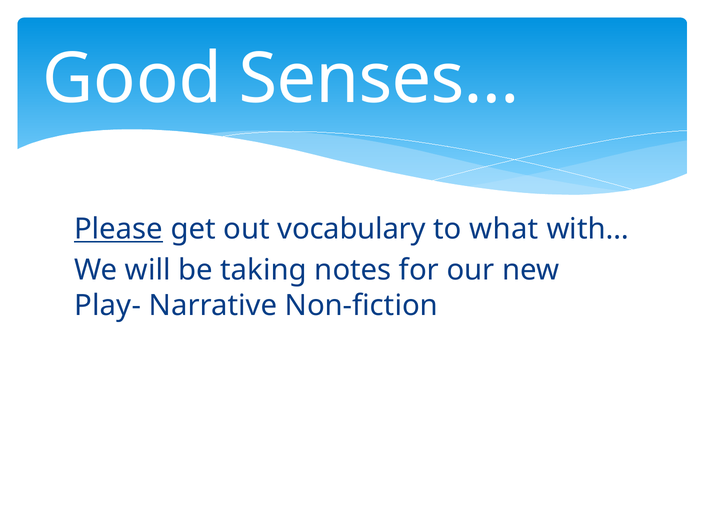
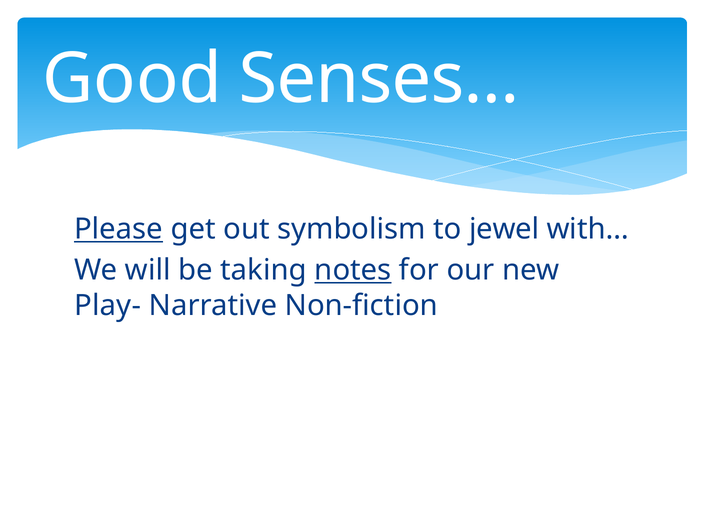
vocabulary: vocabulary -> symbolism (351, 229)
what: what -> jewel (504, 229)
notes underline: none -> present (353, 270)
